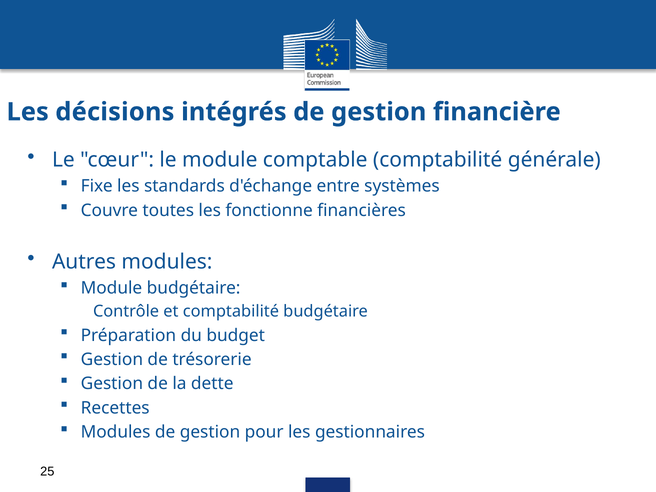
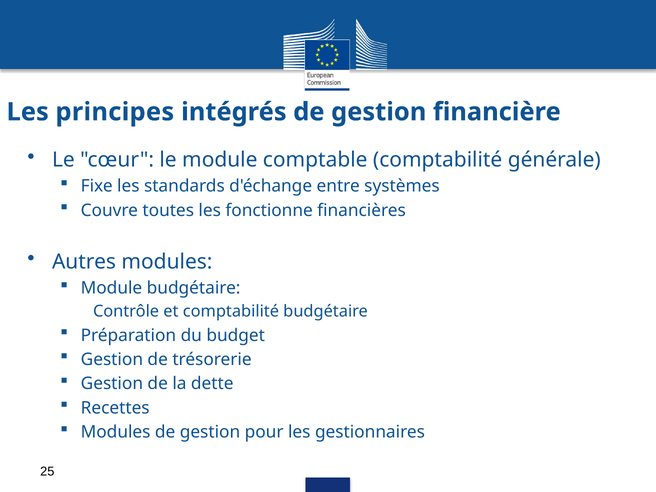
décisions: décisions -> principes (115, 112)
